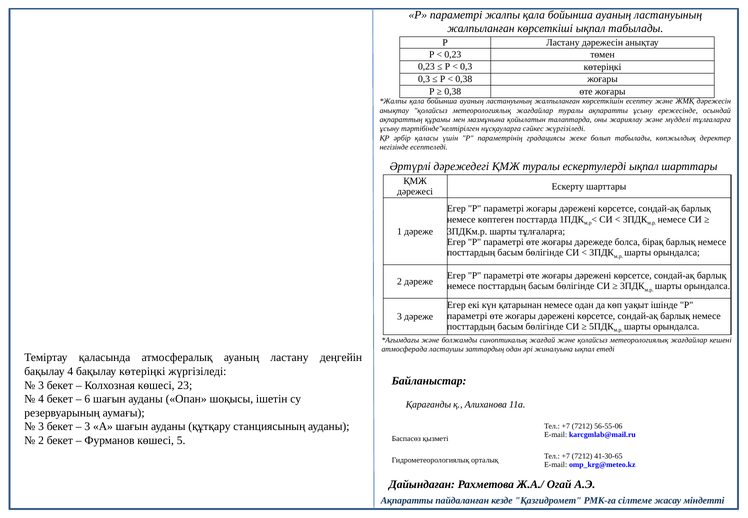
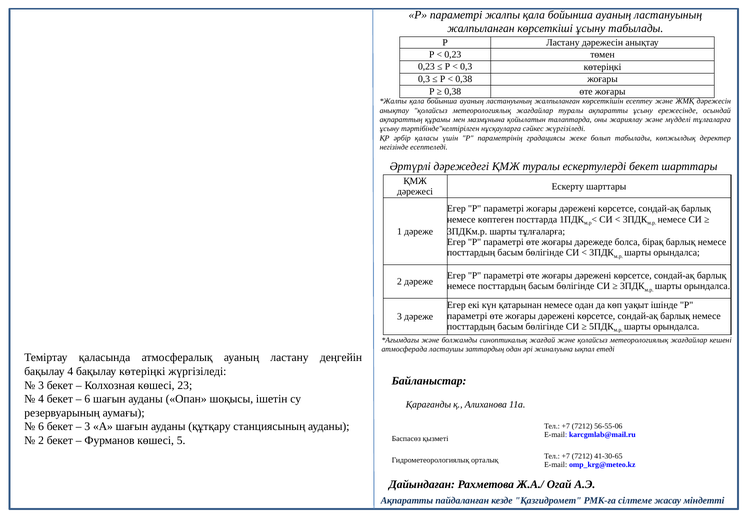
көрсеткіші ықпал: ықпал -> ұсыну (591, 29)
ескертулерді ықпал: ықпал -> бекет (644, 166)
3: 3 -> 6 (41, 427)
